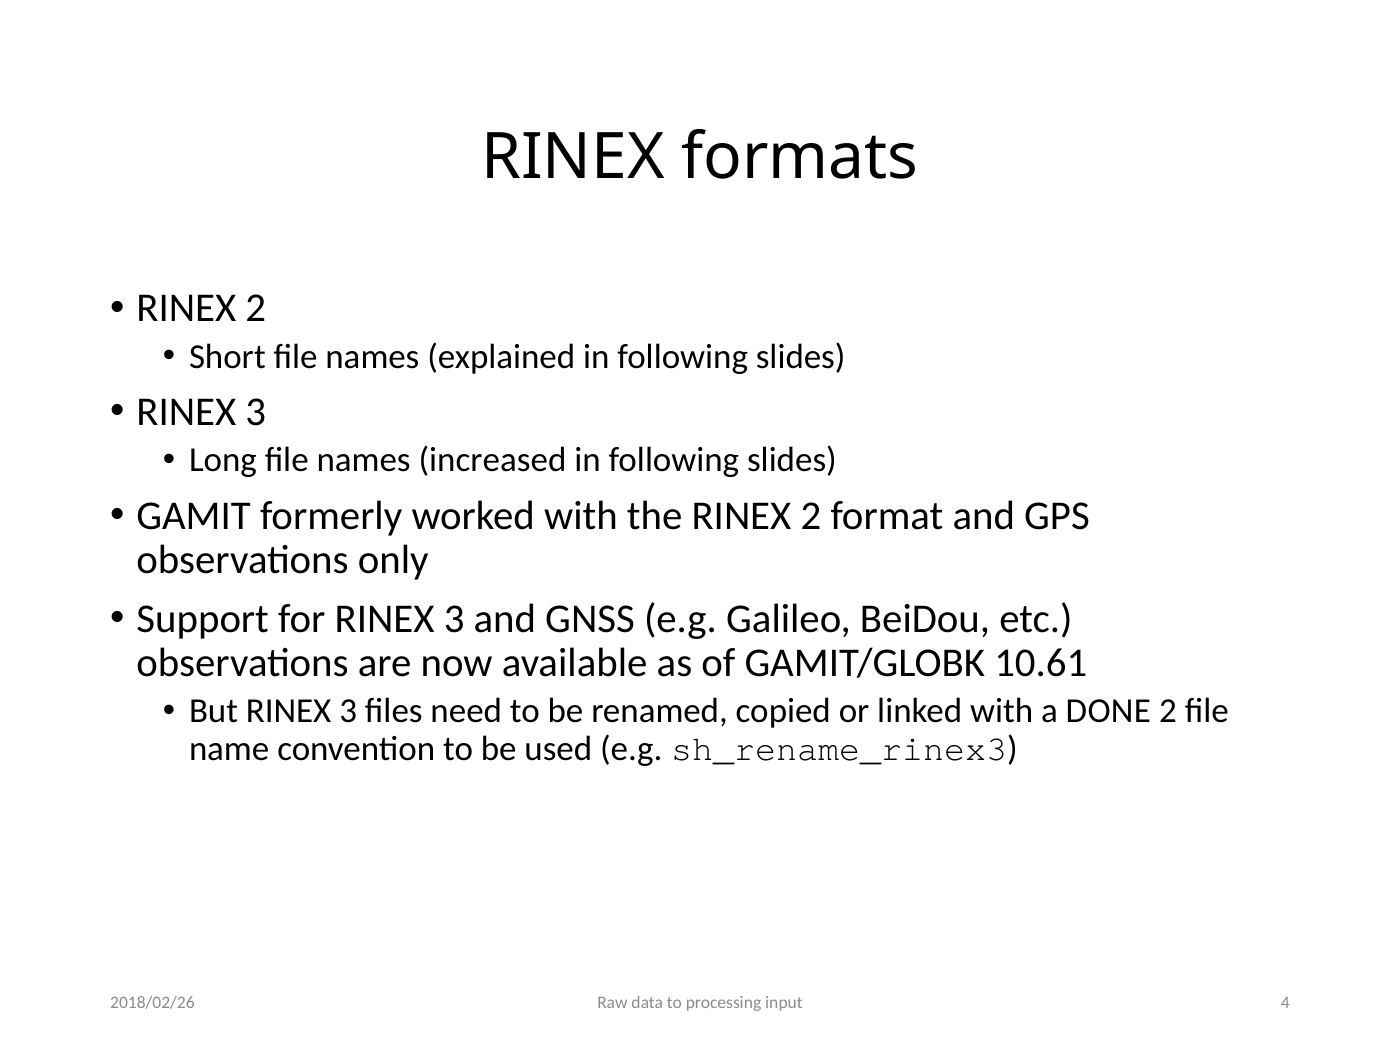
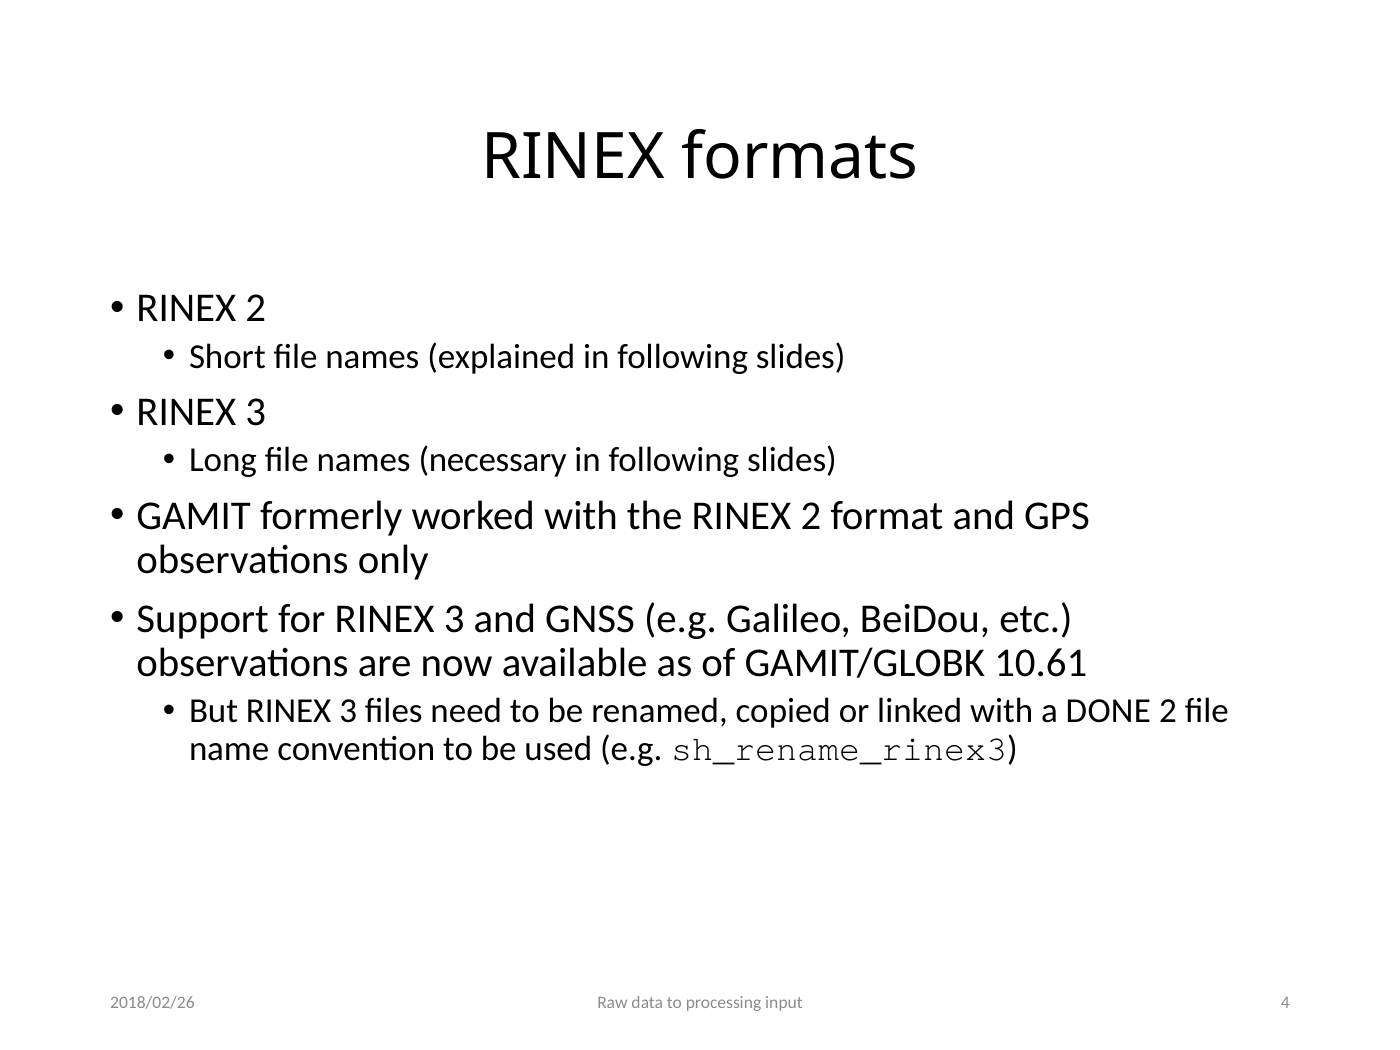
increased: increased -> necessary (493, 460)
